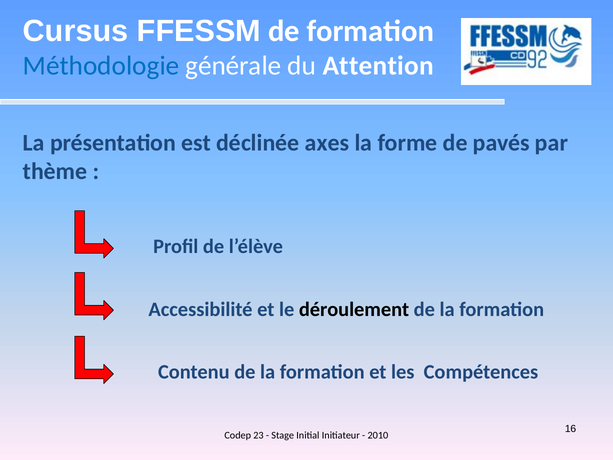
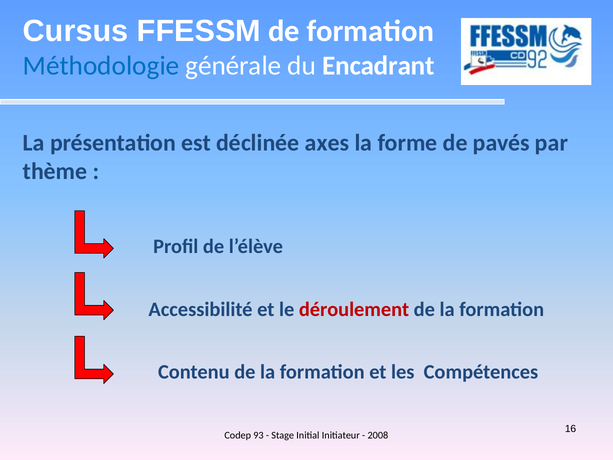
Attention: Attention -> Encadrant (378, 66)
déroulement colour: black -> red (354, 309)
23: 23 -> 93 (258, 435)
2010: 2010 -> 2008 (378, 435)
